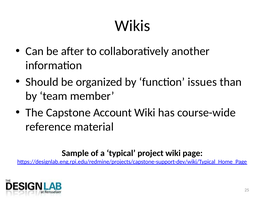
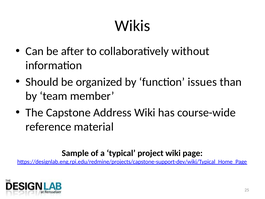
another: another -> without (191, 51)
Account: Account -> Address (112, 112)
